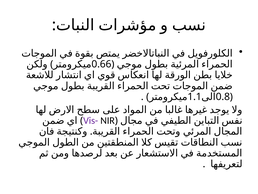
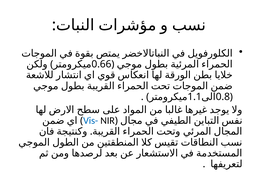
Vis- colour: purple -> blue (91, 120)
